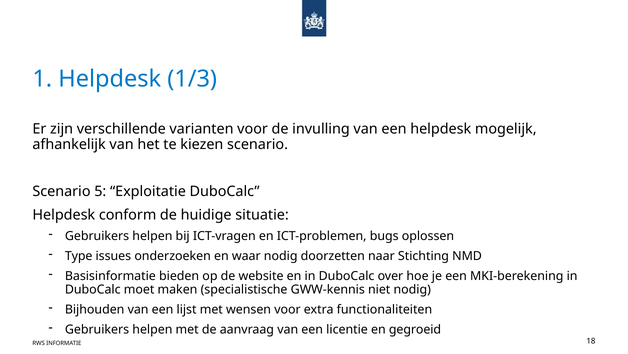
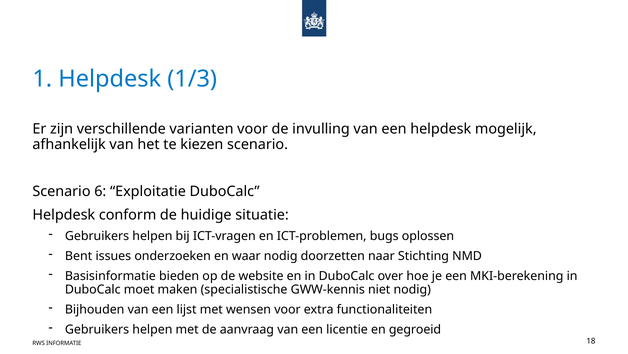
5: 5 -> 6 (100, 191)
Type: Type -> Bent (79, 255)
